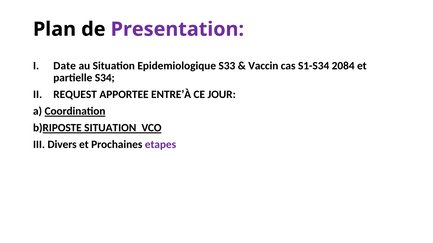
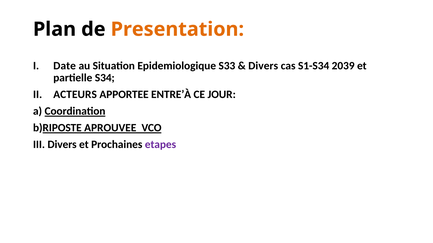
Presentation colour: purple -> orange (177, 29)
Vaccin: Vaccin -> Divers (263, 66)
2084: 2084 -> 2039 (343, 66)
REQUEST: REQUEST -> ACTEURS (75, 95)
b)RIPOSTE SITUATION: SITUATION -> APROUVEE (110, 128)
